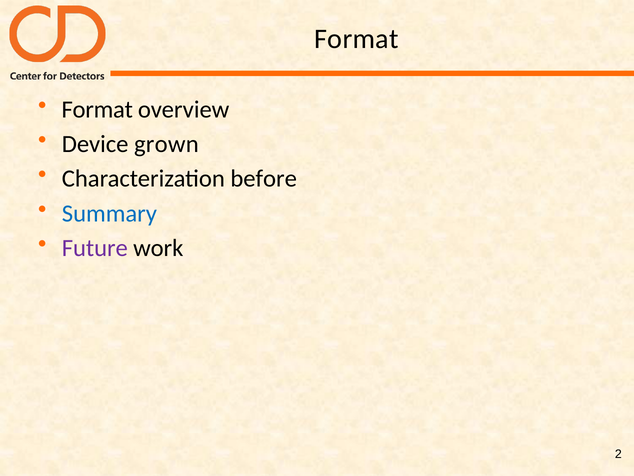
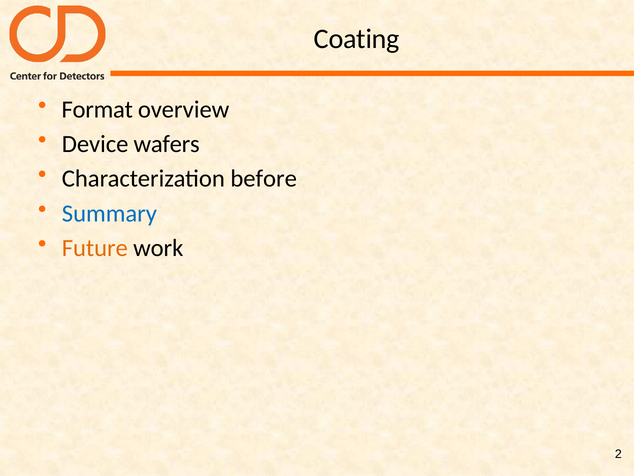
Format: Format -> Coating (357, 39)
grown: grown -> wafers (167, 144)
Future colour: purple -> orange (95, 248)
